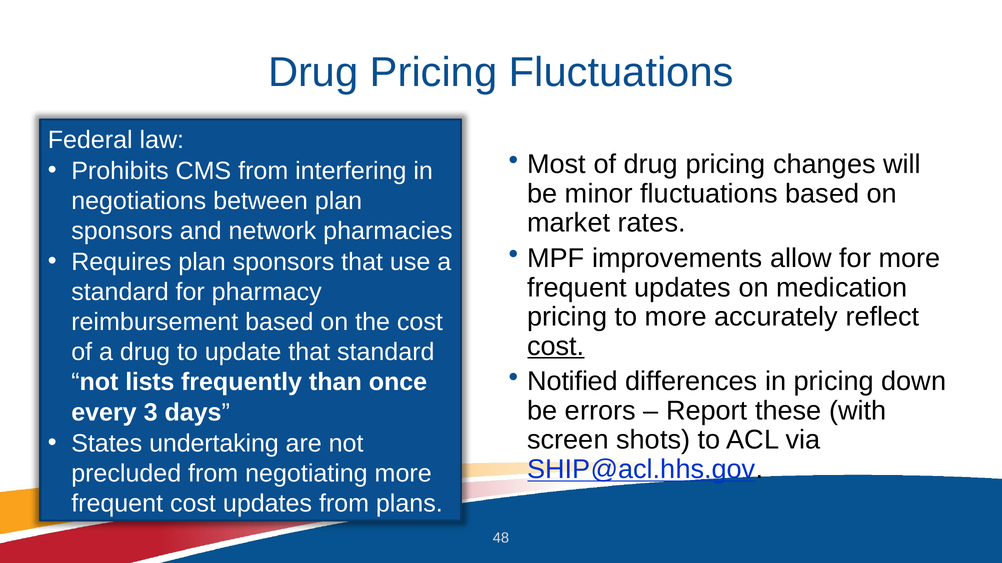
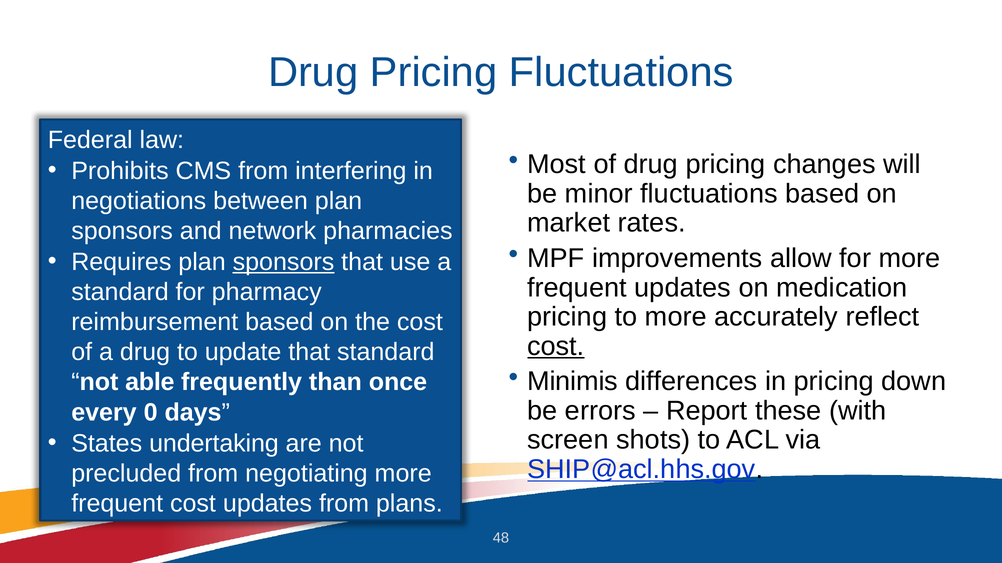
sponsors underline: none -> present (283, 262)
Notified: Notified -> Minimis (573, 382)
lists: lists -> able (150, 383)
3: 3 -> 0 (151, 413)
